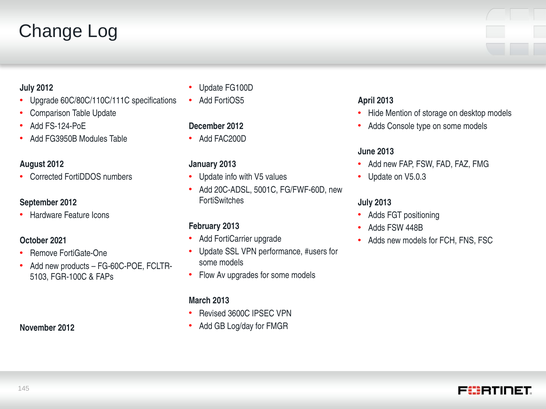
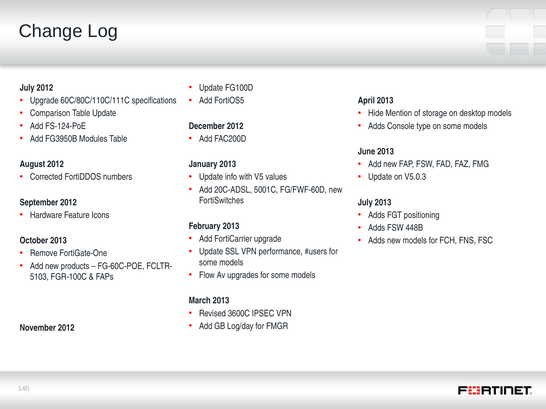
October 2021: 2021 -> 2013 (58, 241)
